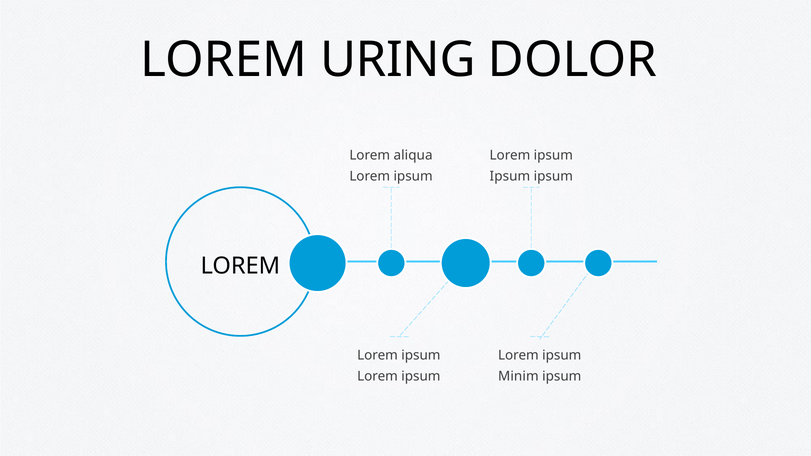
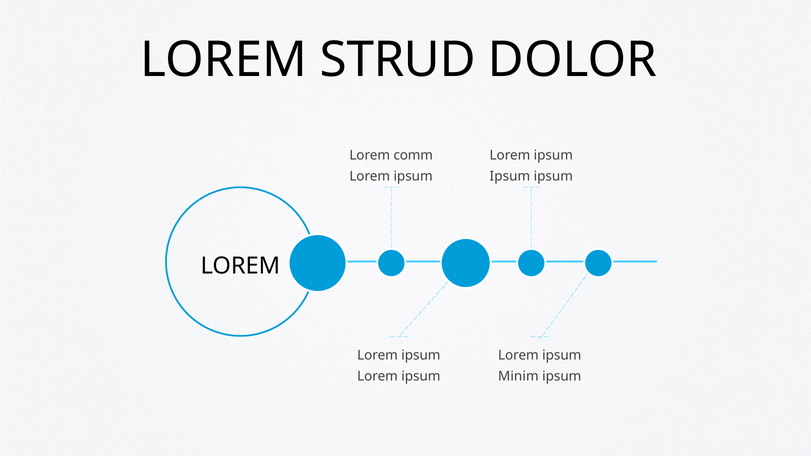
URING: URING -> STRUD (398, 60)
aliqua: aliqua -> comm (413, 155)
